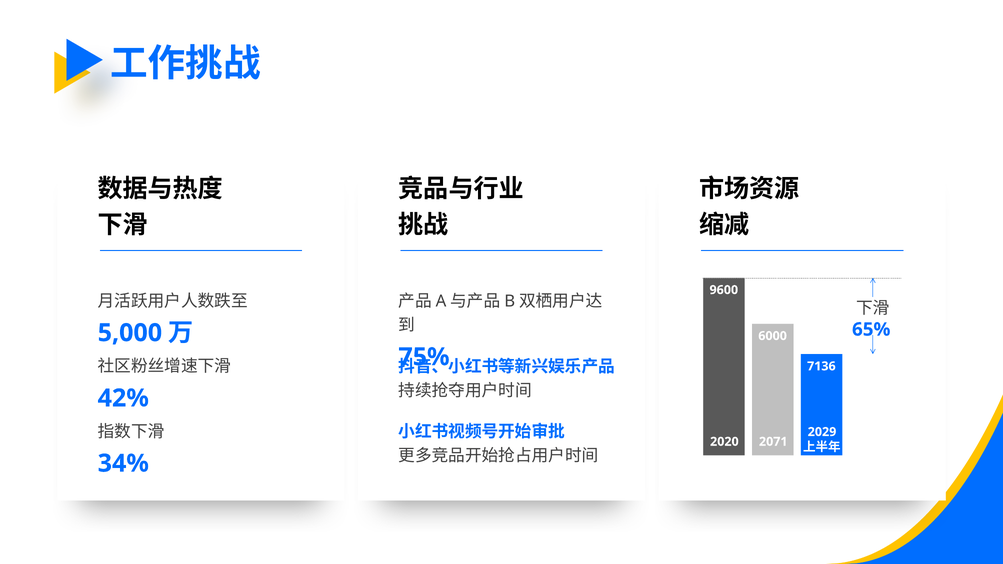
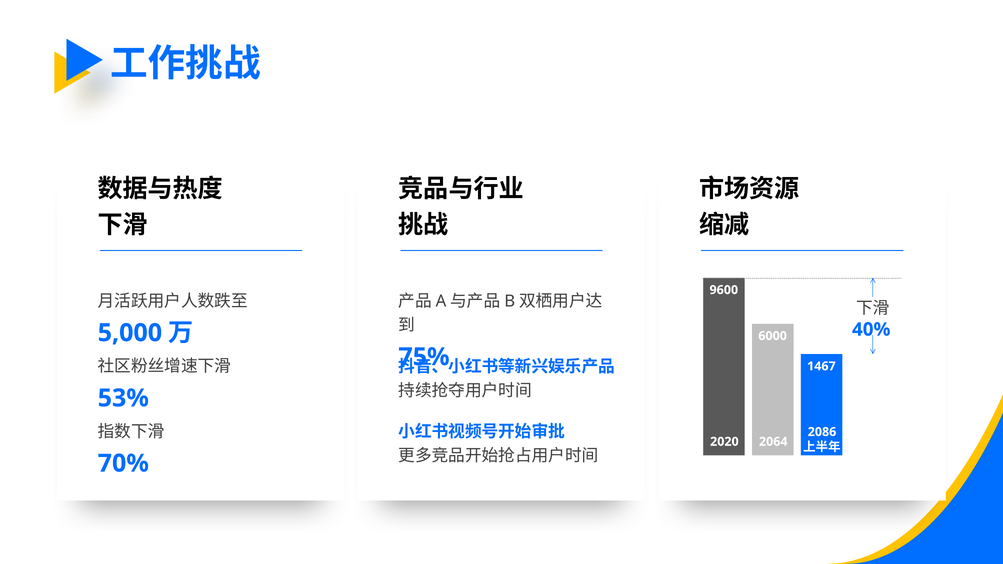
65%: 65% -> 40% (871, 330)
7136: 7136 -> 1467 (821, 366)
42%: 42% -> 53% (123, 398)
2029: 2029 -> 2086 (822, 432)
2071: 2071 -> 2064 (773, 442)
34%: 34% -> 70% (123, 464)
